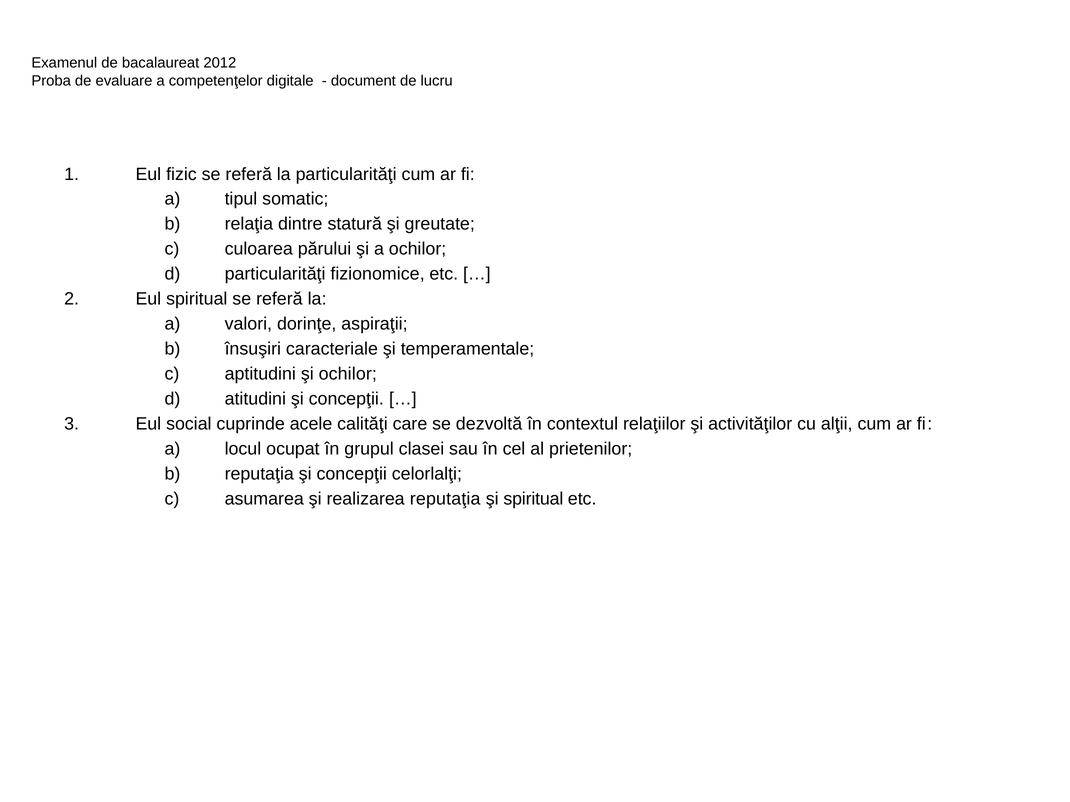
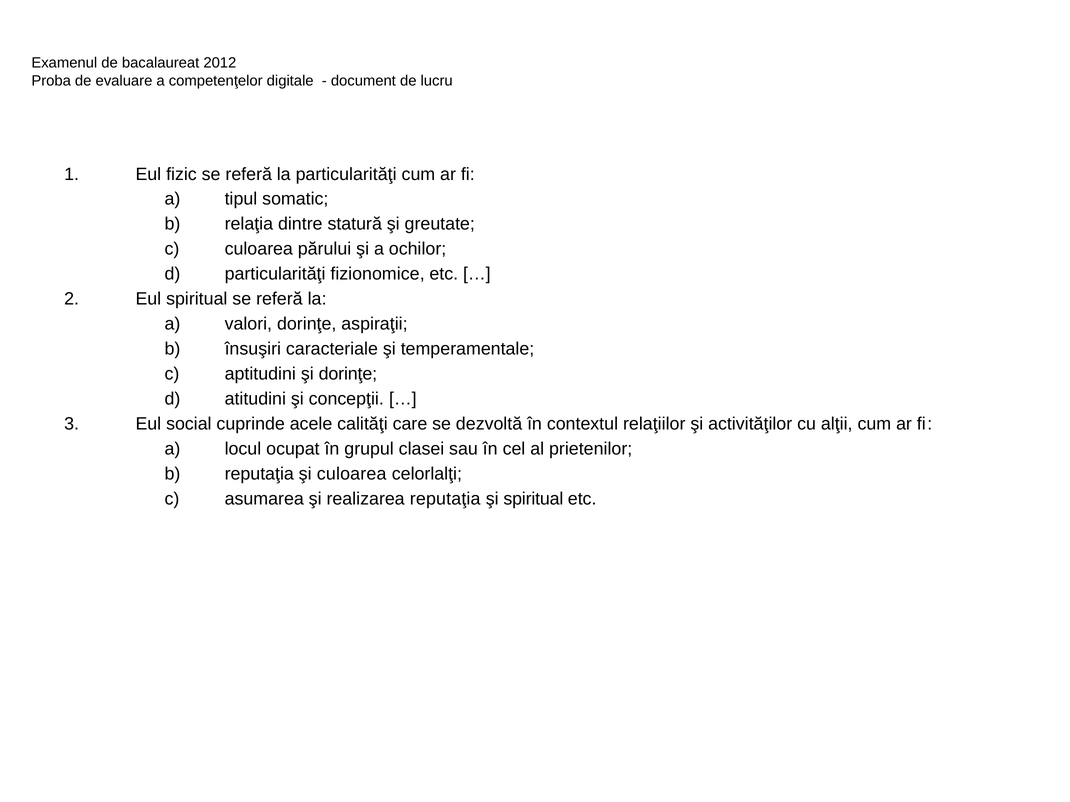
şi ochilor: ochilor -> dorinţe (348, 374)
reputaţia şi concepţii: concepţii -> culoarea (352, 474)
